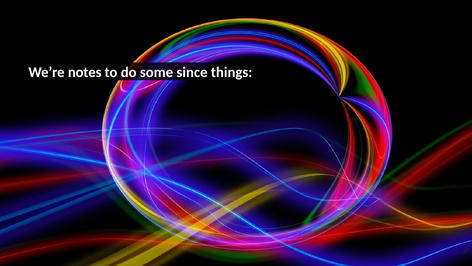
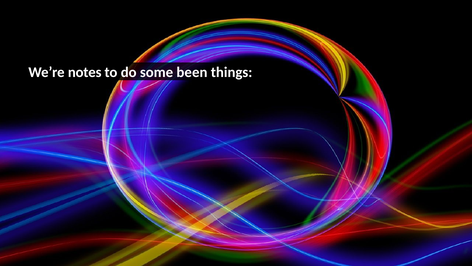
since: since -> been (192, 72)
